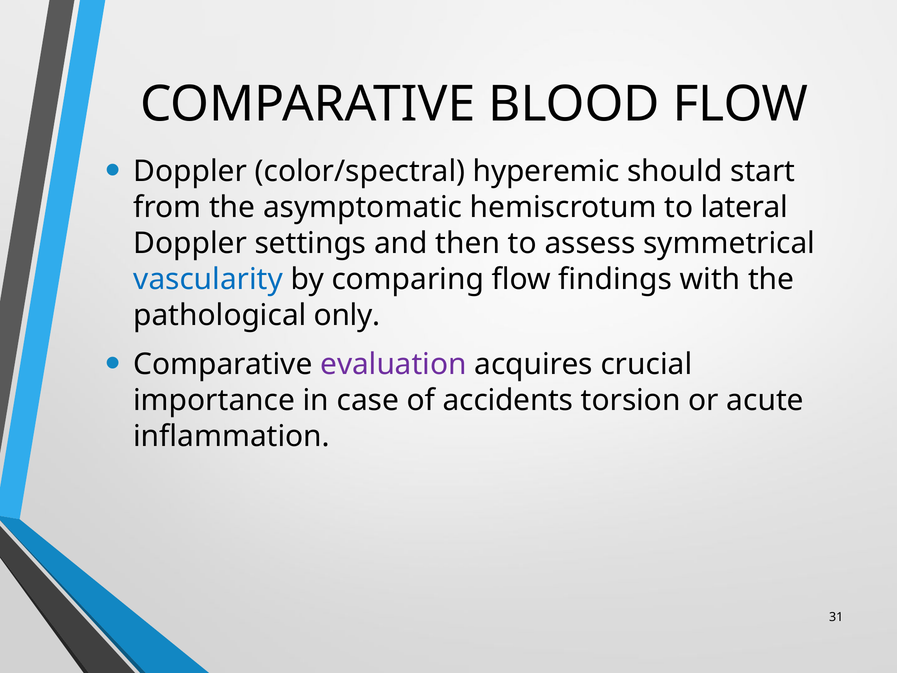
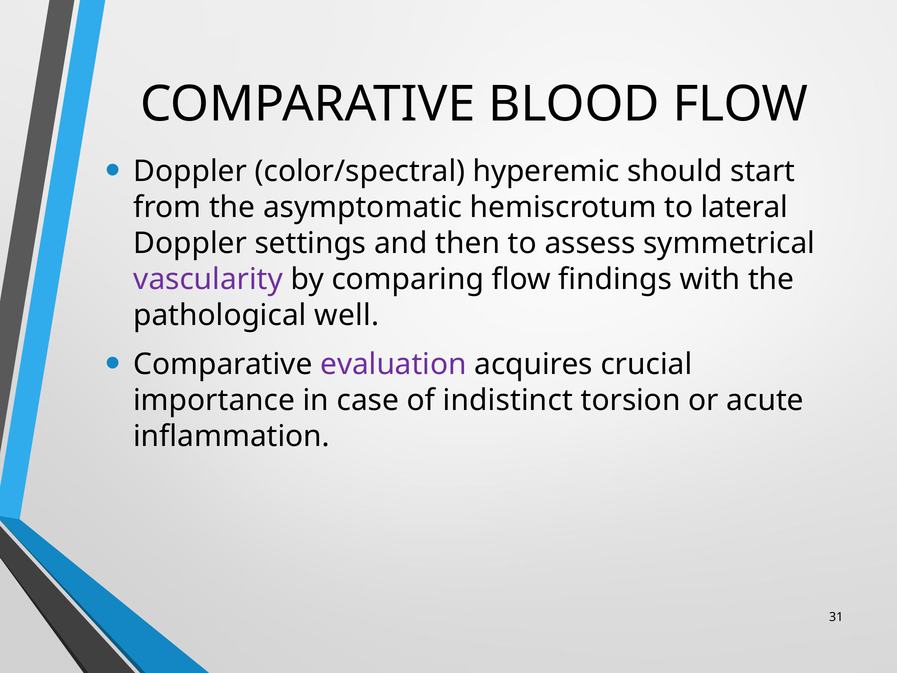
vascularity colour: blue -> purple (208, 279)
only: only -> well (347, 315)
accidents: accidents -> indistinct (508, 400)
